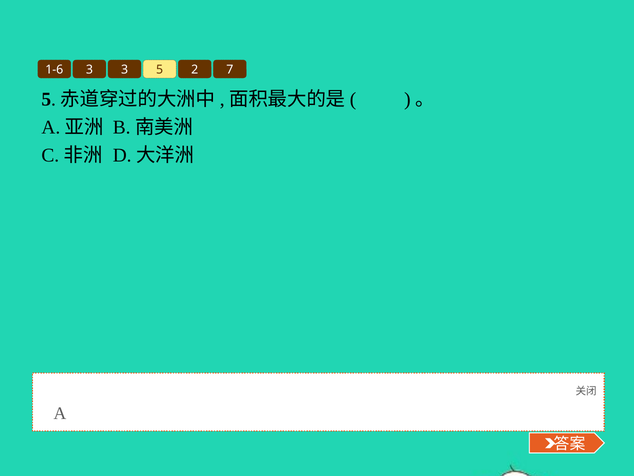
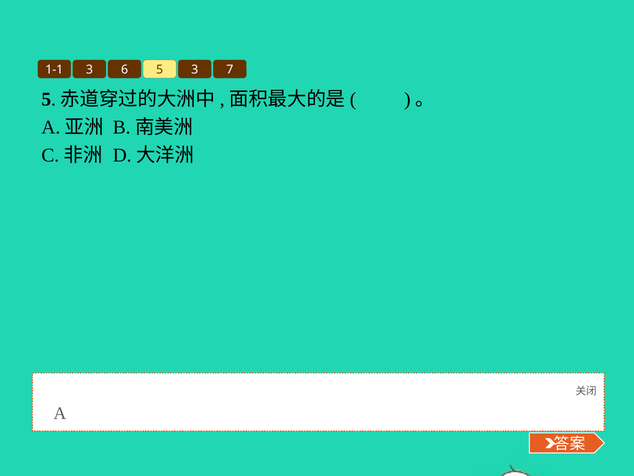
1-6: 1-6 -> 1-1 (54, 70)
3 3: 3 -> 6 (125, 70)
5 2: 2 -> 3 (195, 70)
